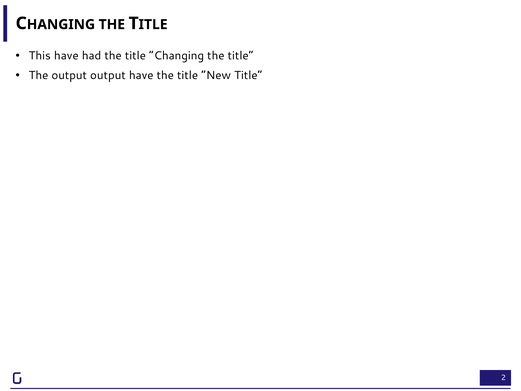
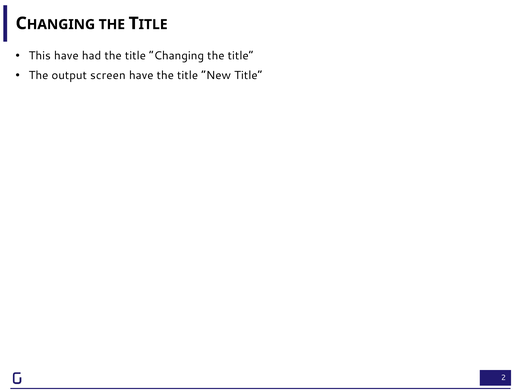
output output: output -> screen (108, 75)
